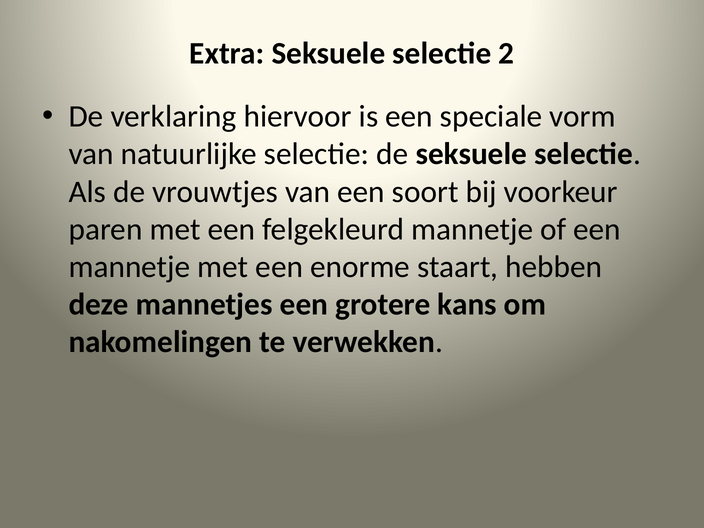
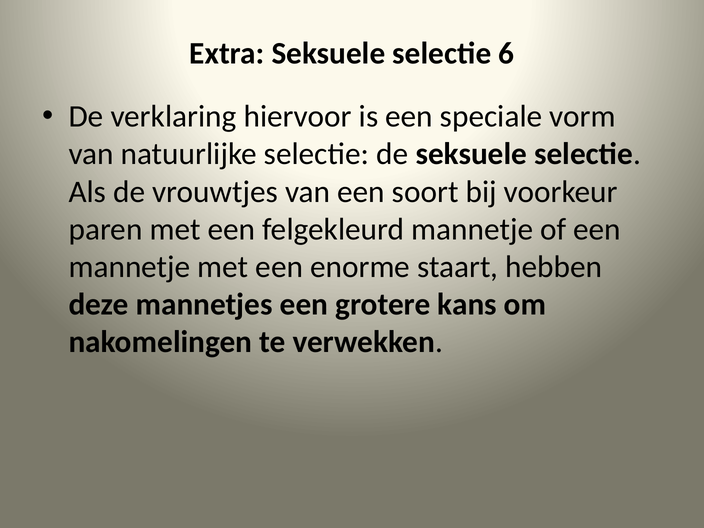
2: 2 -> 6 (506, 53)
